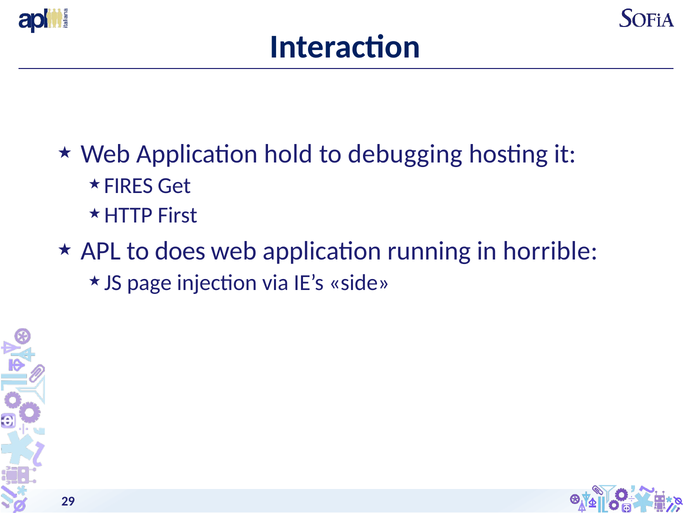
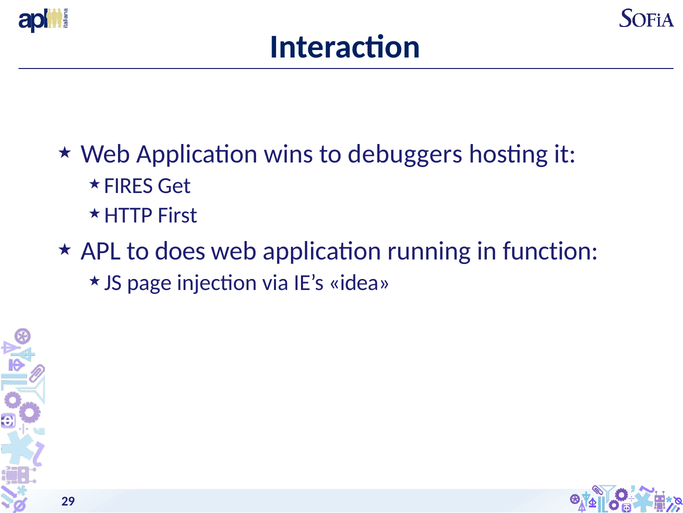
hold: hold -> wins (288, 154)
debugging: debugging -> debuggers (405, 154)
horrible: horrible -> function (550, 251)
side: side -> idea (359, 282)
